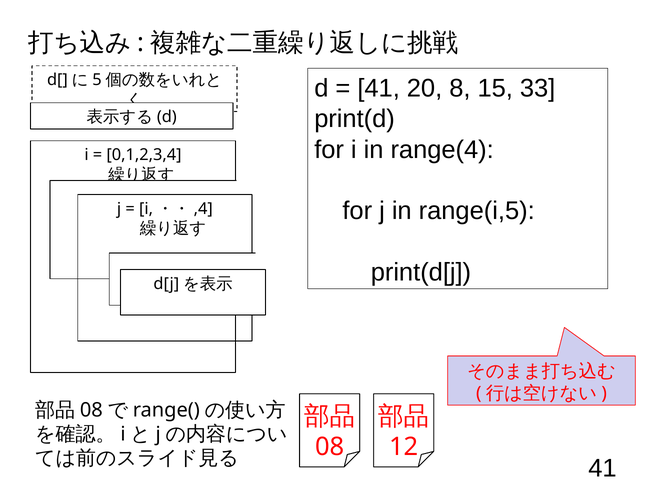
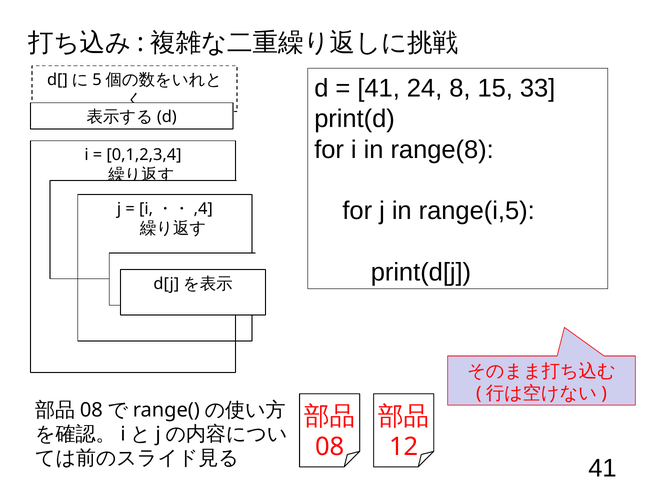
20: 20 -> 24 (425, 88)
range(4: range(4 -> range(8 (442, 150)
